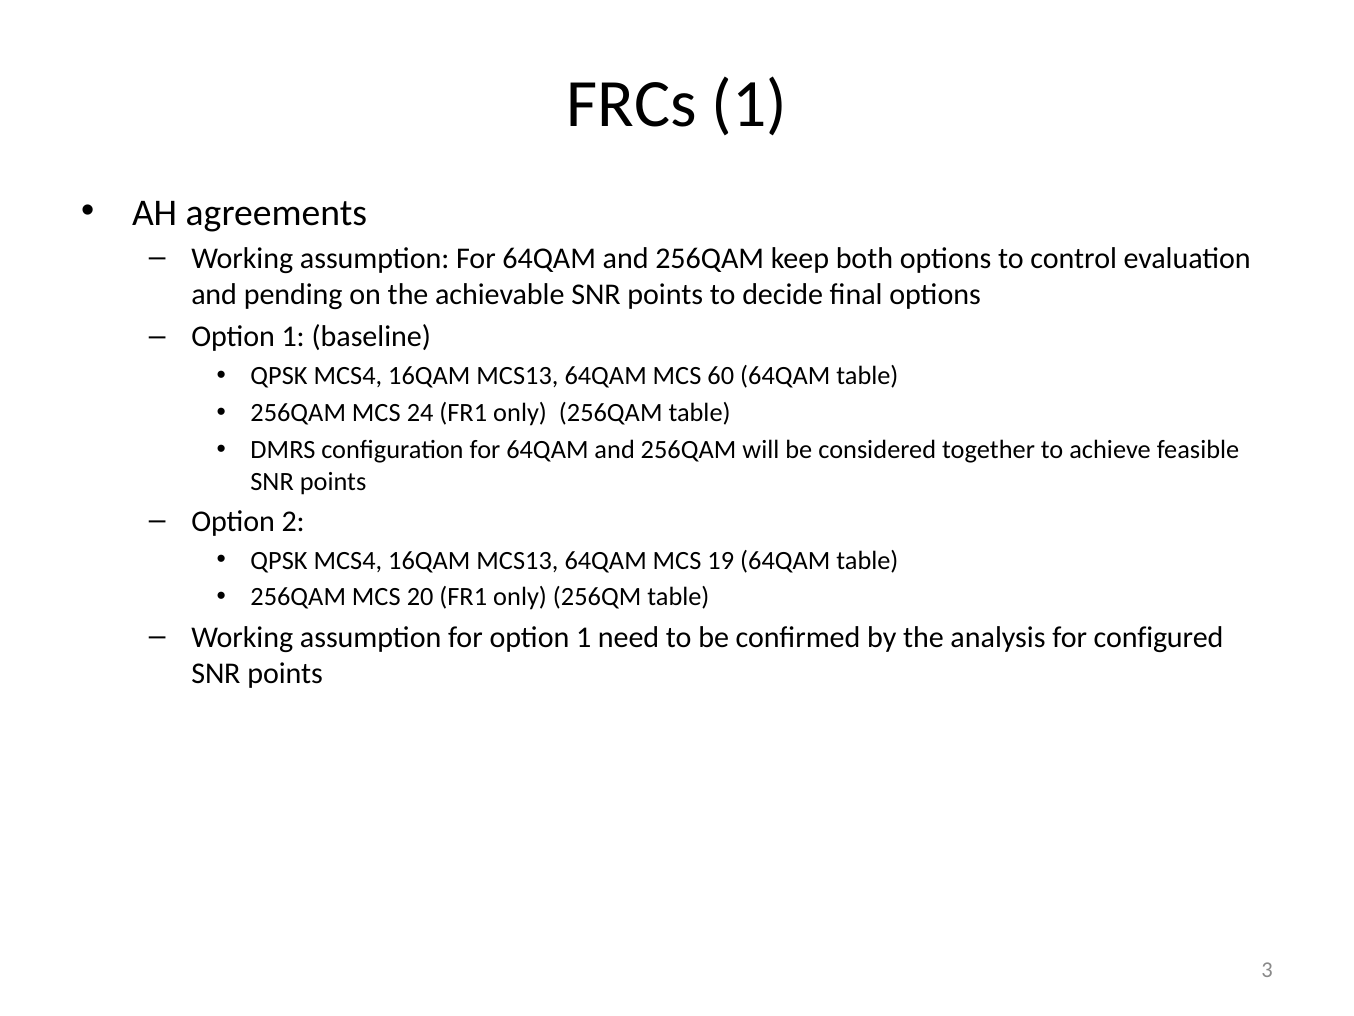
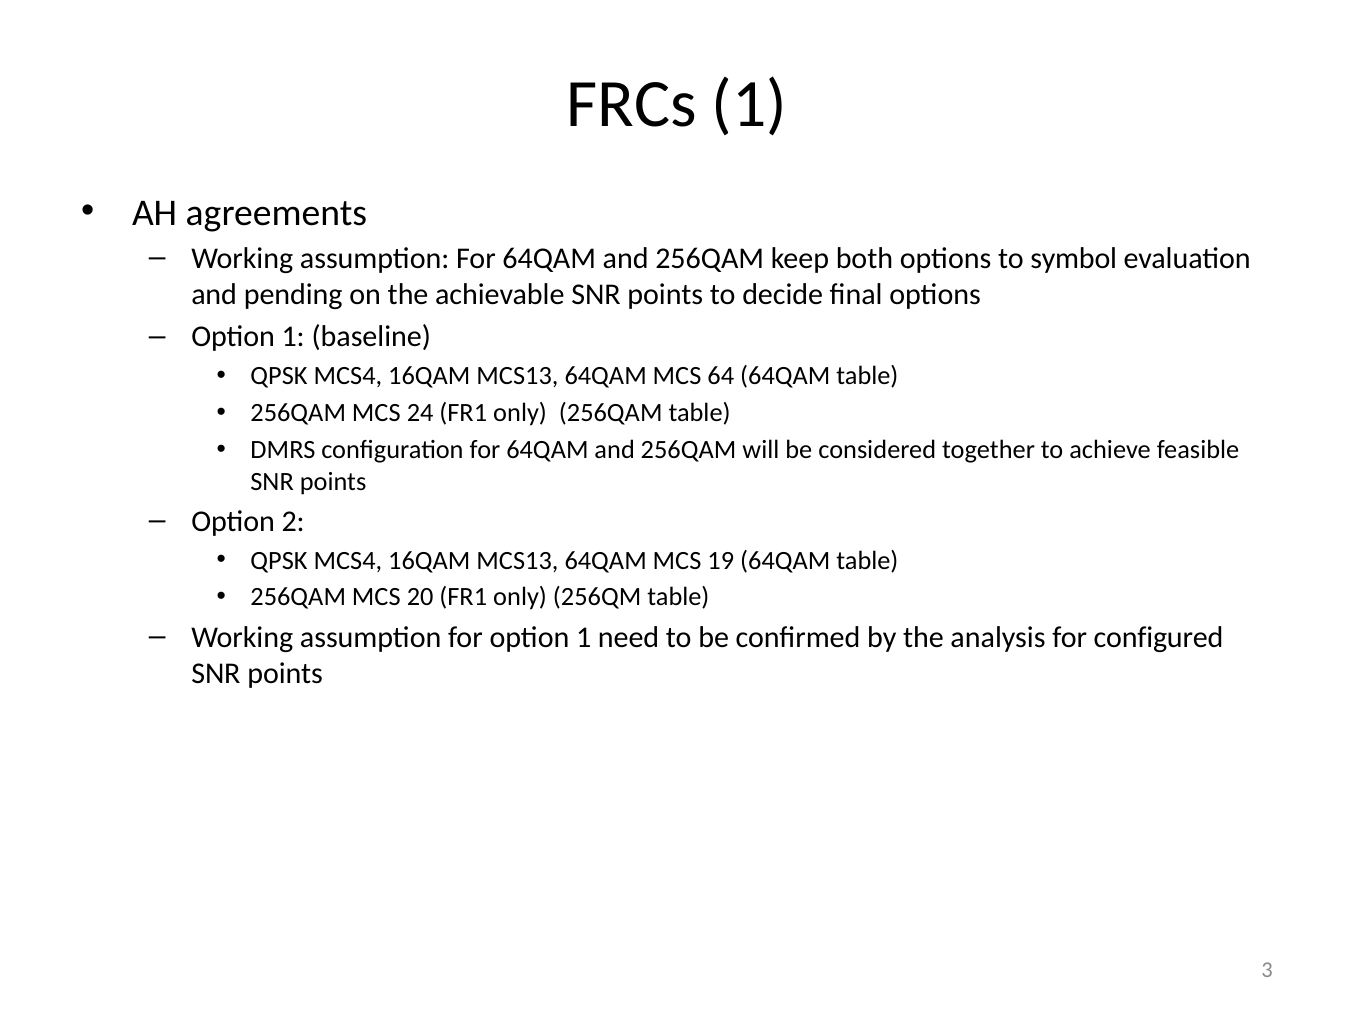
control: control -> symbol (1074, 259)
60: 60 -> 64 (721, 376)
